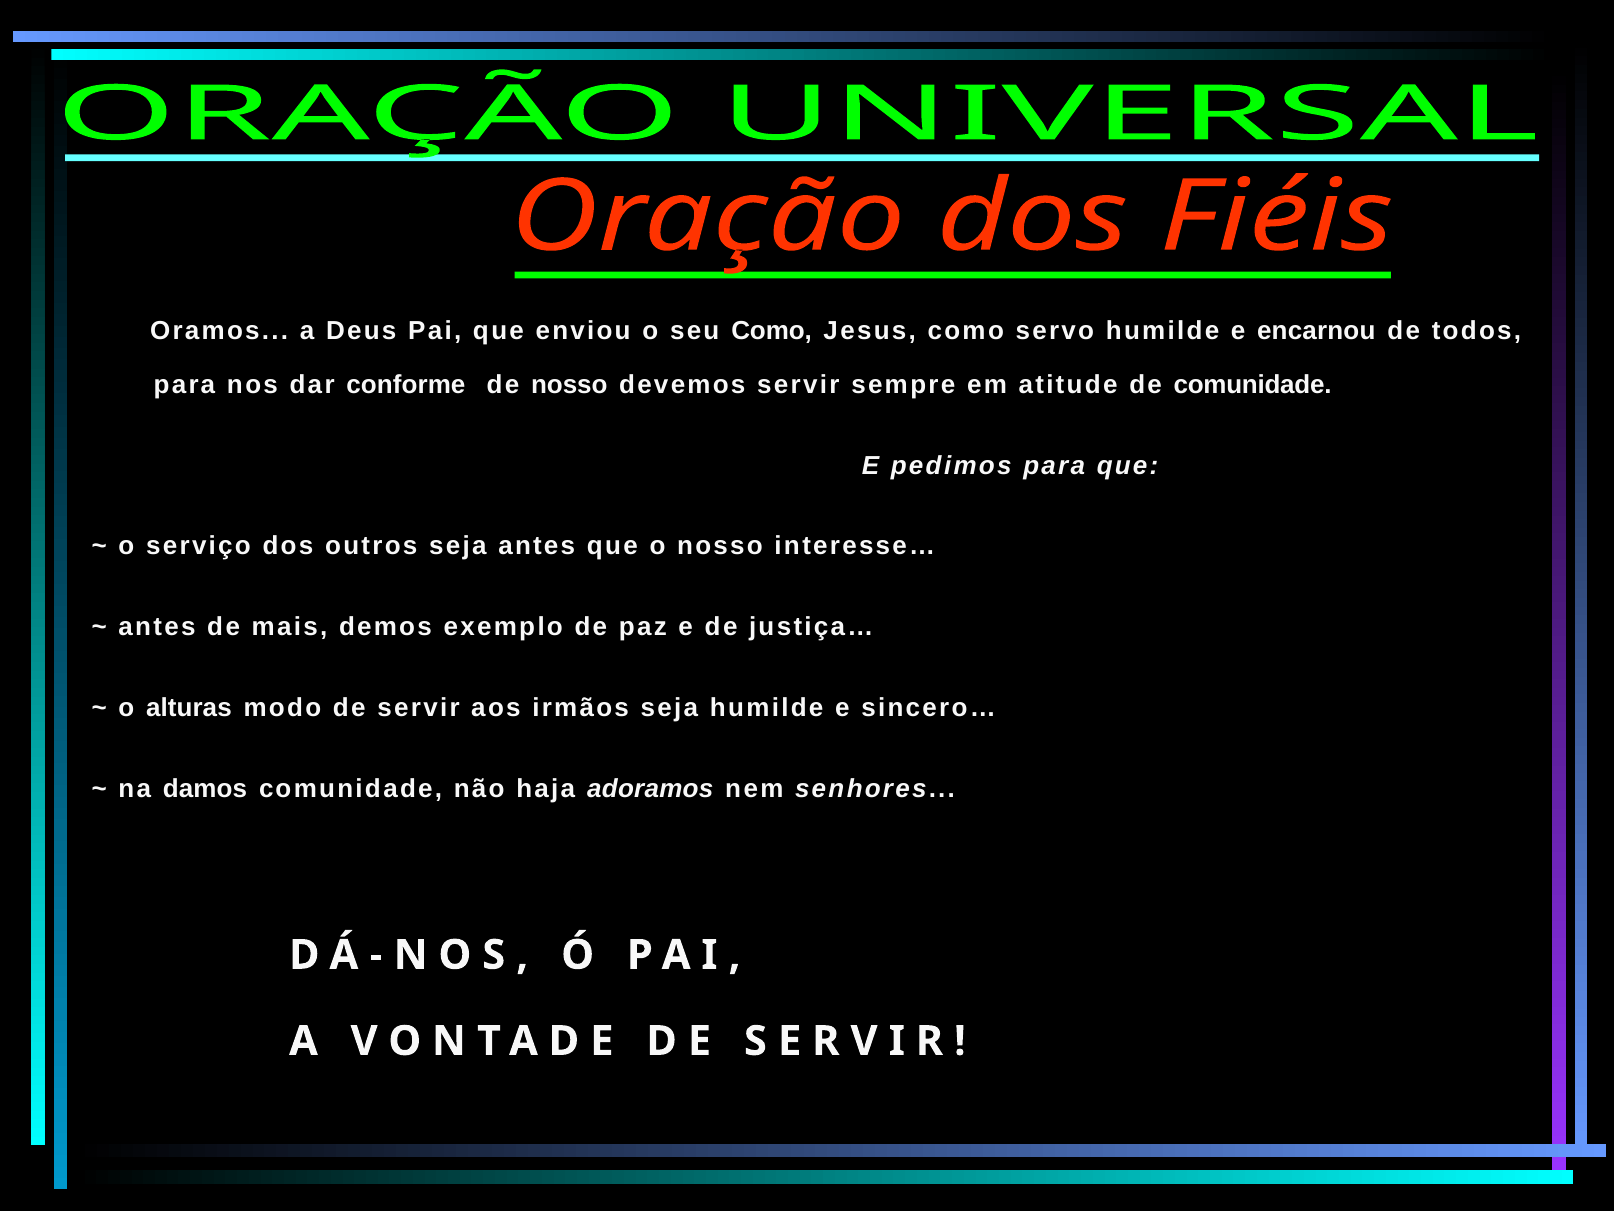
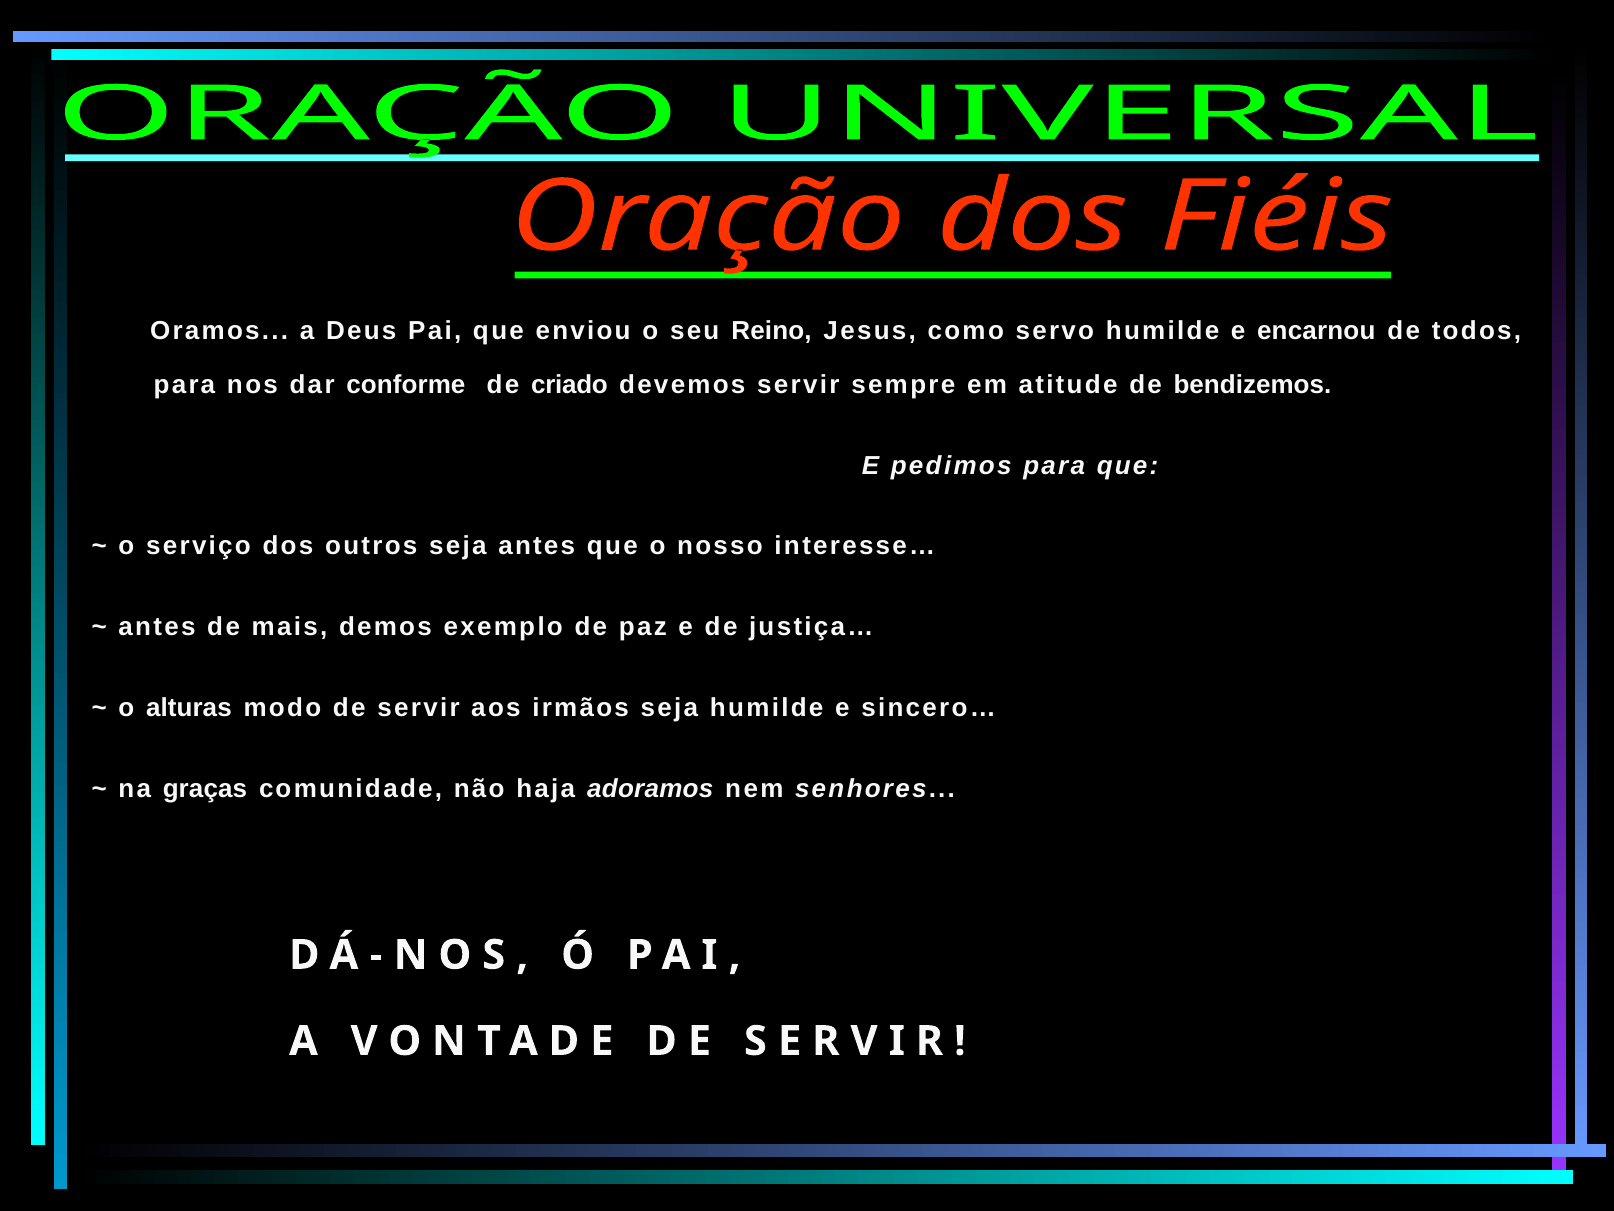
seu Como: Como -> Reino (771, 331)
de nosso: nosso -> criado (569, 385)
de comunidade: comunidade -> bendizemos (1252, 385)
damos: damos -> graças (205, 788)
